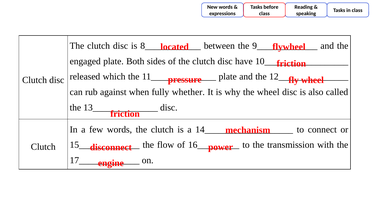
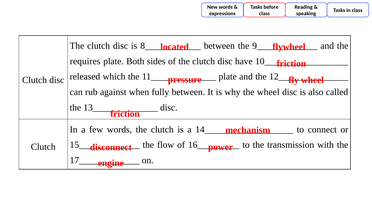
engaged: engaged -> requires (85, 61)
fully whether: whether -> between (188, 92)
